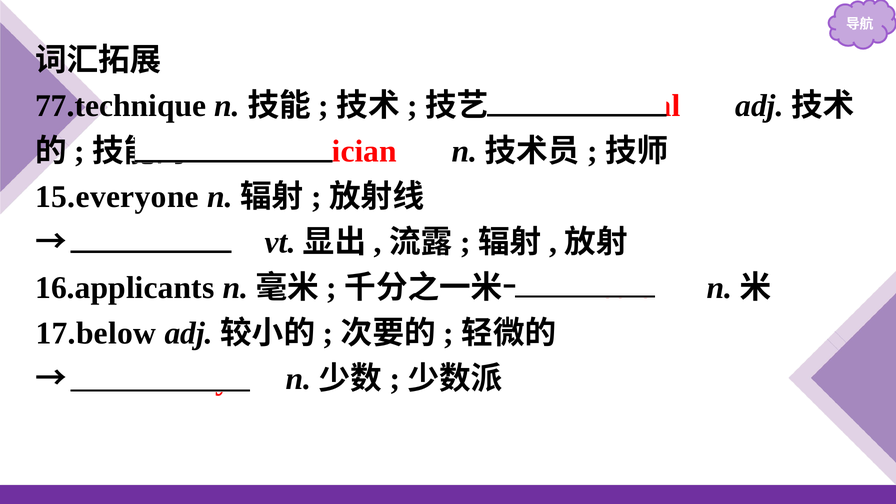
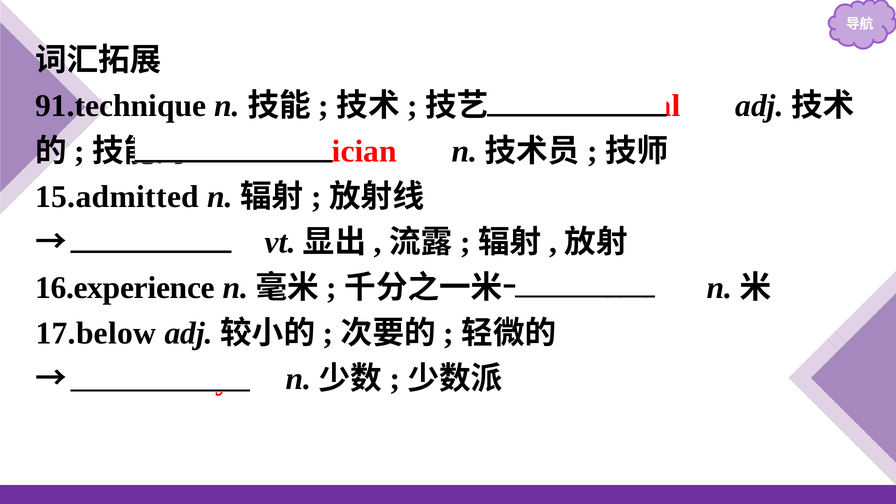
77.technique: 77.technique -> 91.technique (121, 106)
15.everyone: 15.everyone -> 15.admitted (117, 197)
16.applicants: 16.applicants -> 16.experience (125, 288)
